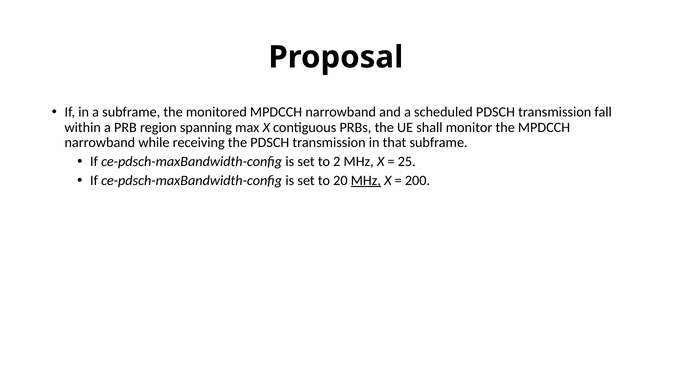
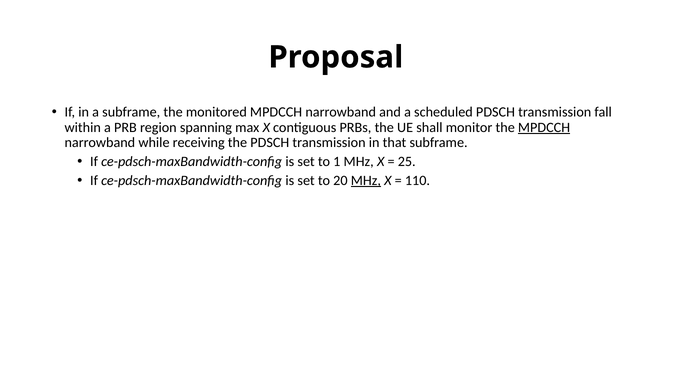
MPDCCH underline: none -> present (544, 127)
2: 2 -> 1 (337, 161)
200: 200 -> 110 (417, 180)
